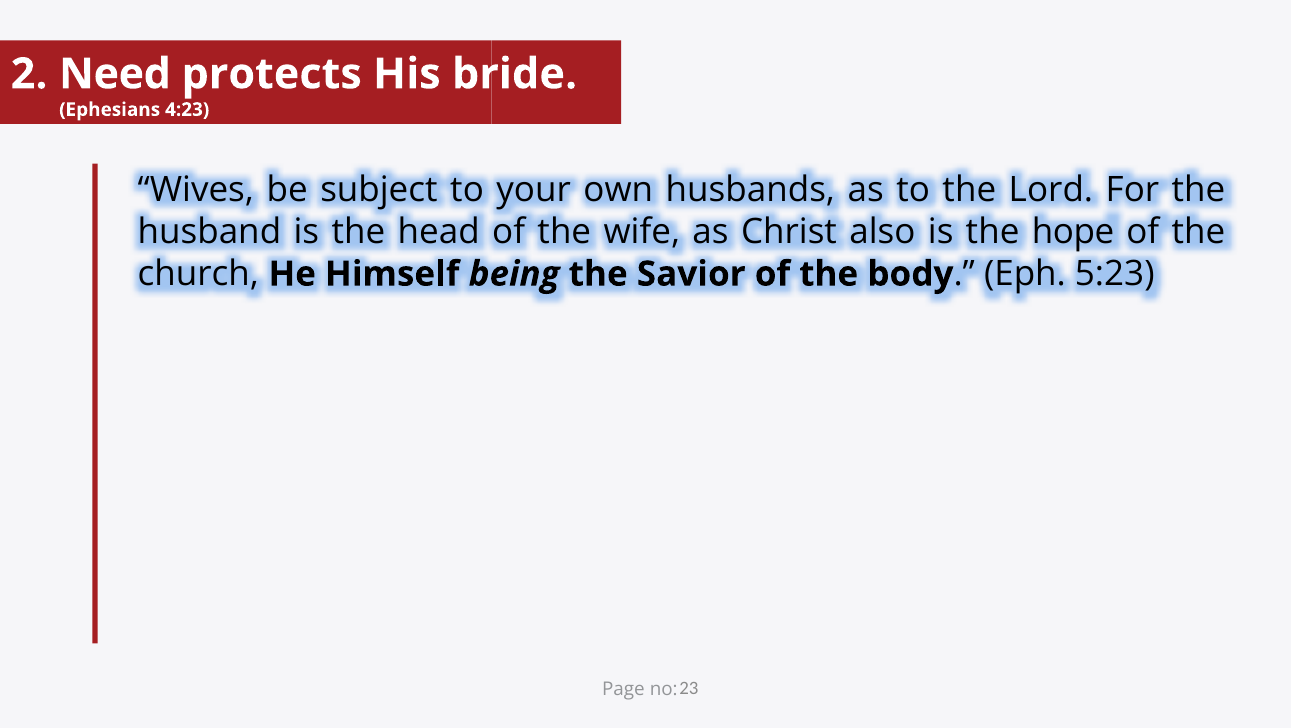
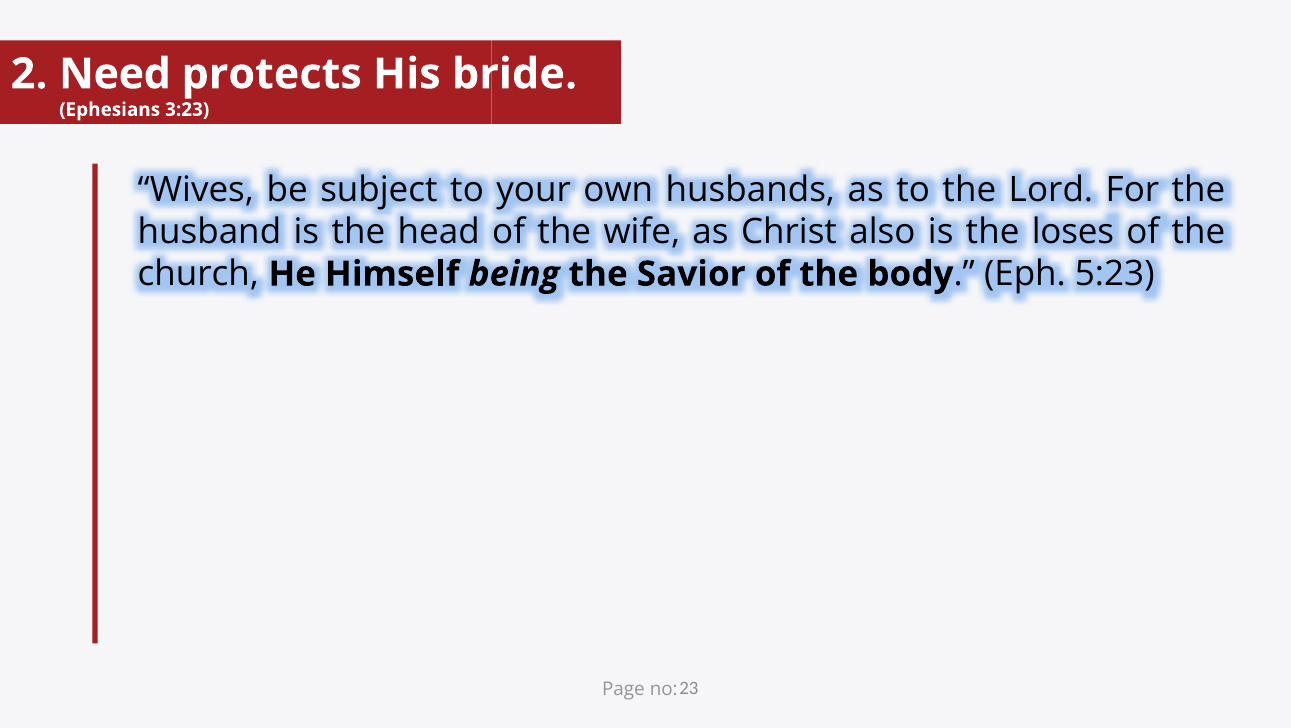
4:23: 4:23 -> 3:23 (187, 110)
hope: hope -> loses (1073, 232)
